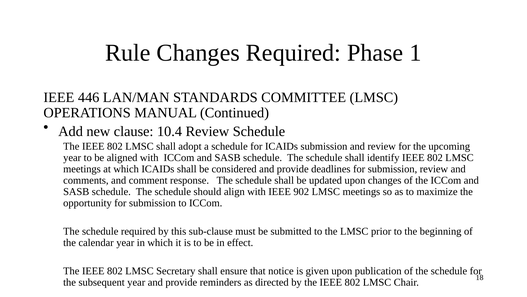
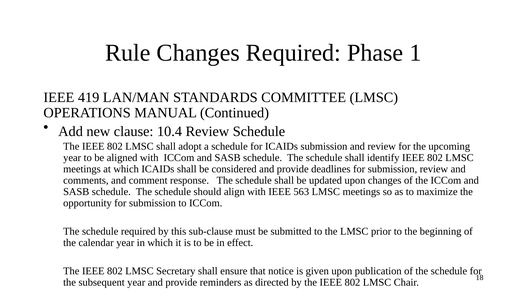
446: 446 -> 419 (89, 97)
902: 902 -> 563 (301, 191)
